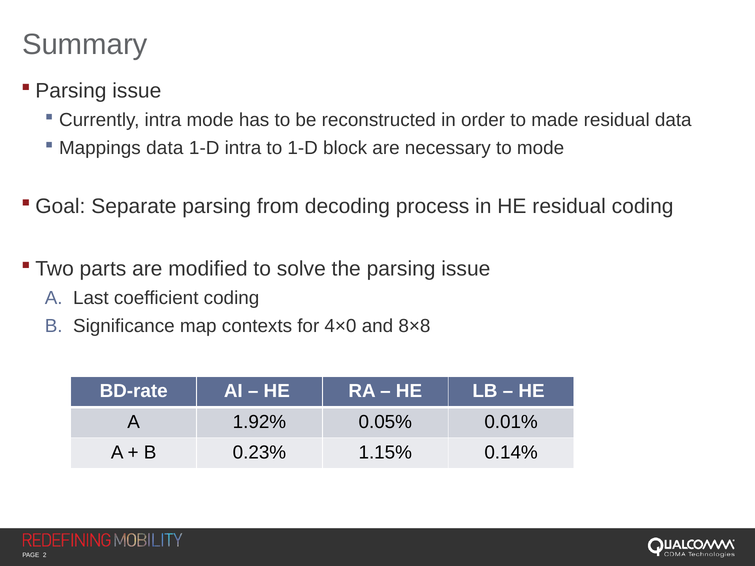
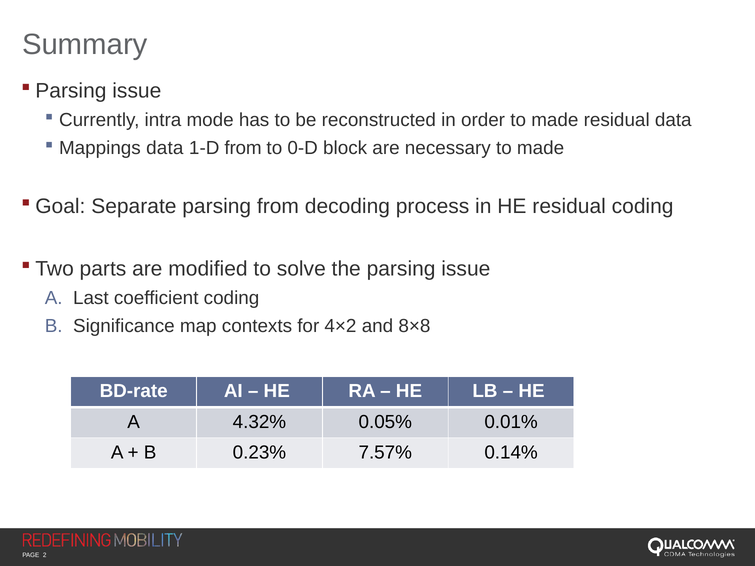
1-D intra: intra -> from (243, 148)
to 1-D: 1-D -> 0-D (303, 148)
necessary to mode: mode -> made (541, 148)
4×0: 4×0 -> 4×2 (340, 326)
1.92%: 1.92% -> 4.32% (259, 422)
1.15%: 1.15% -> 7.57% (385, 453)
